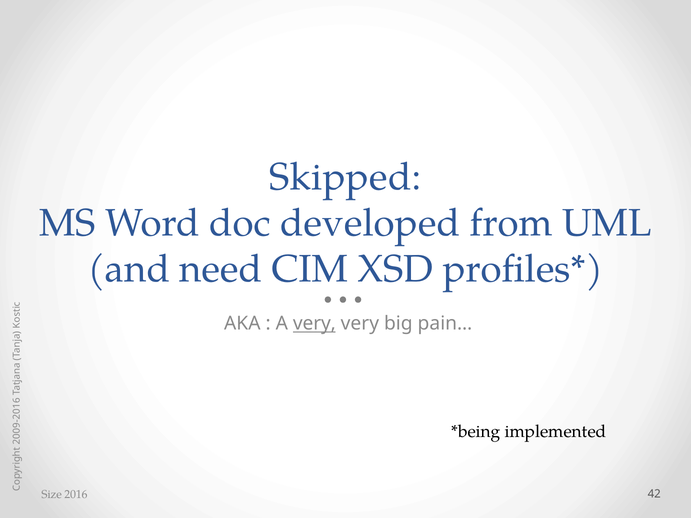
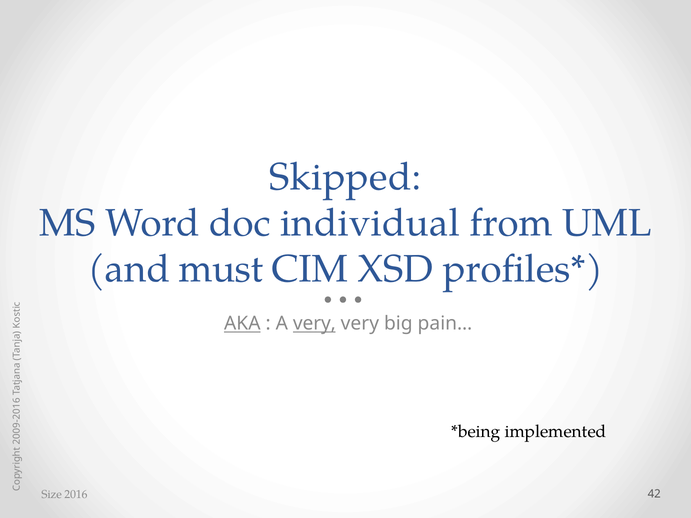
developed: developed -> individual (370, 223)
need: need -> must (221, 269)
AKA underline: none -> present (242, 324)
